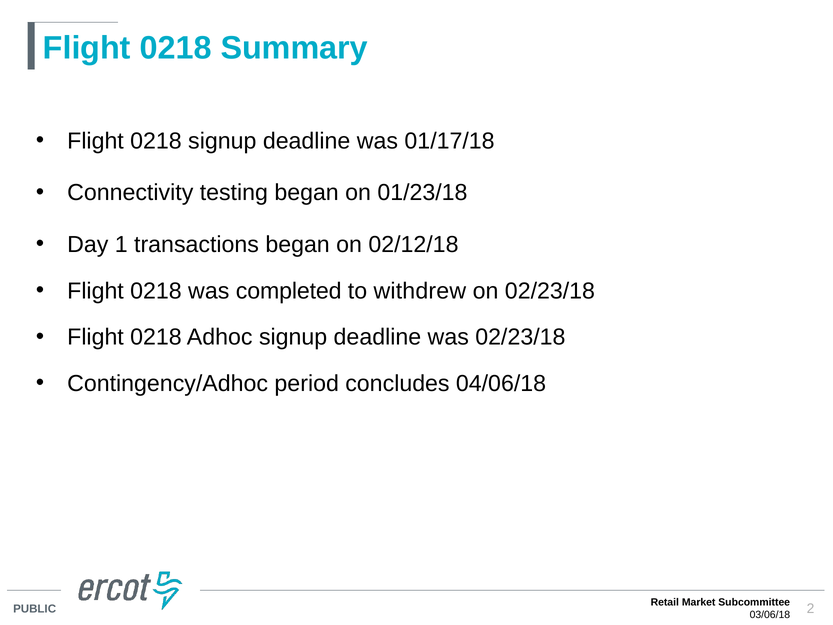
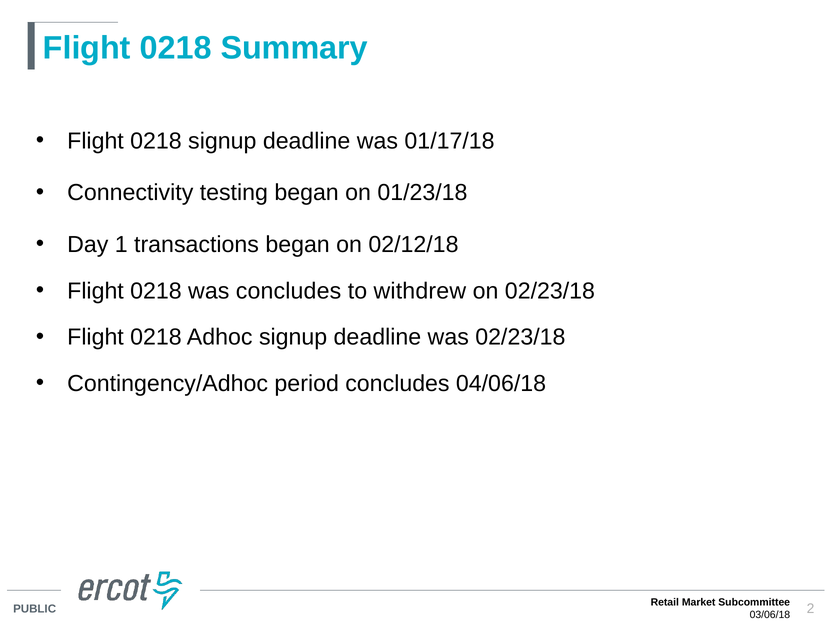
was completed: completed -> concludes (289, 291)
